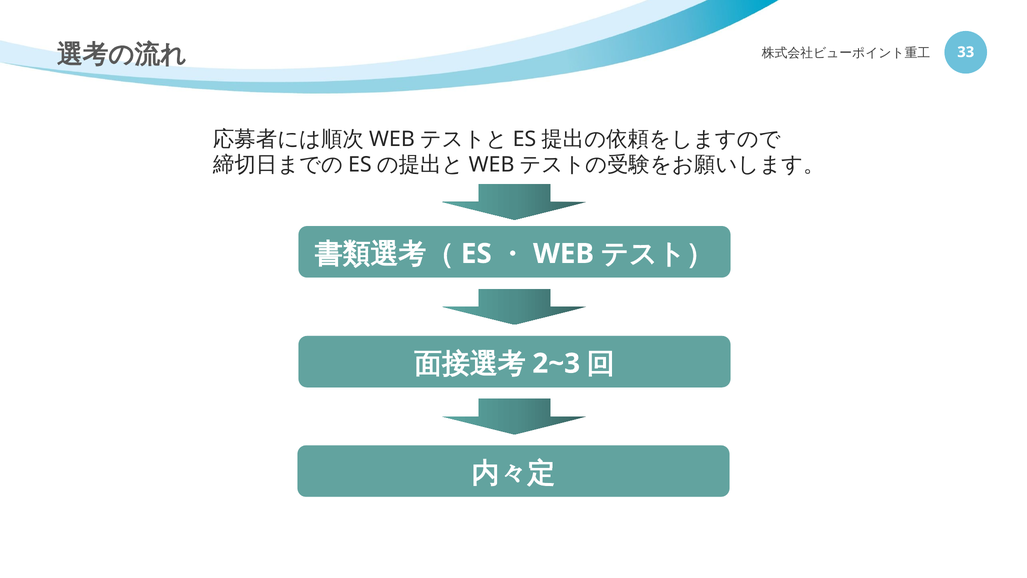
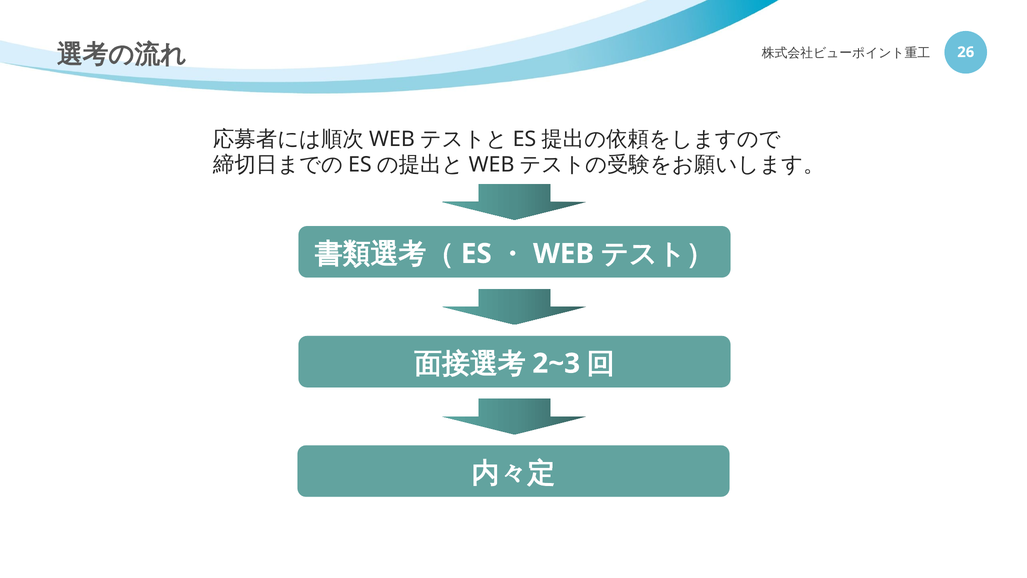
33: 33 -> 26 (966, 52)
